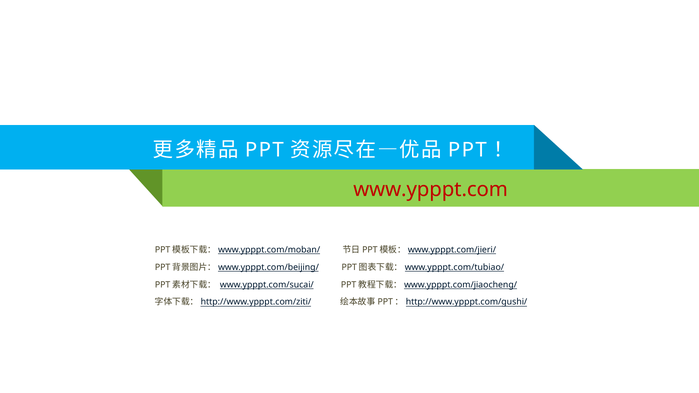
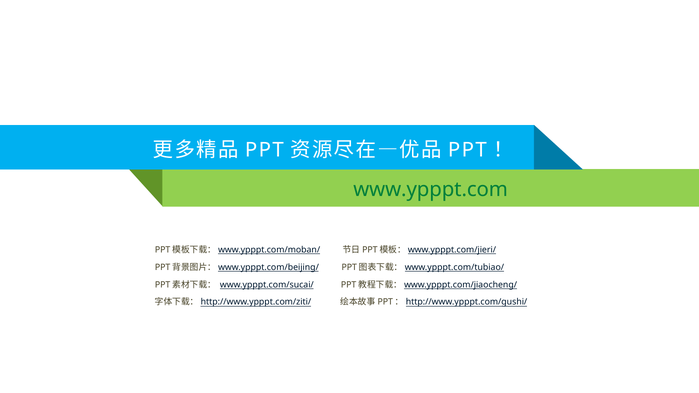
www.ypppt.com colour: red -> green (431, 189)
